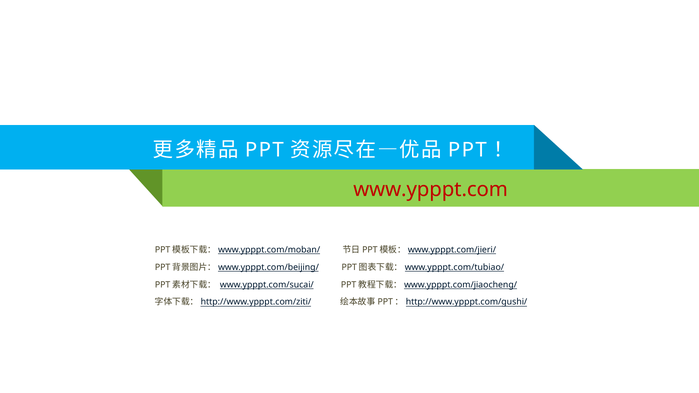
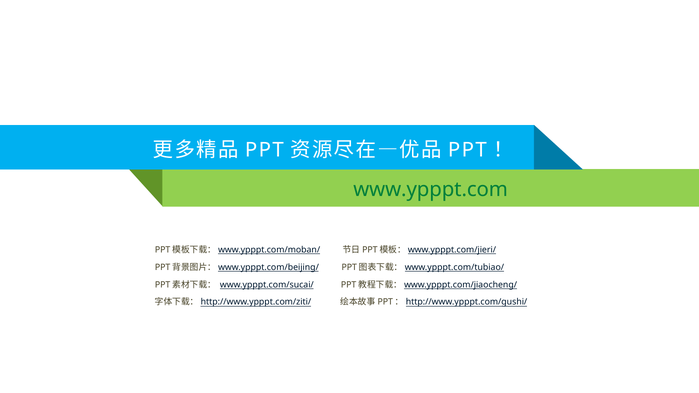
www.ypppt.com colour: red -> green (431, 189)
